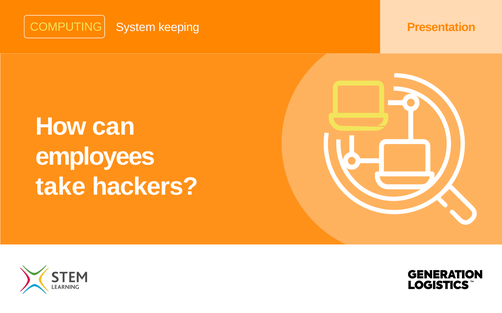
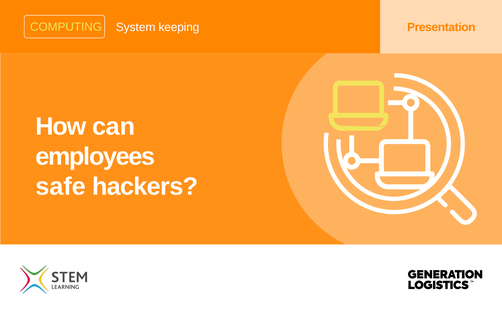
take: take -> safe (61, 187)
